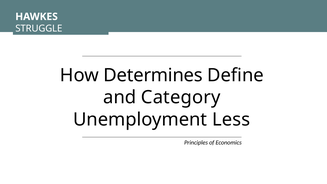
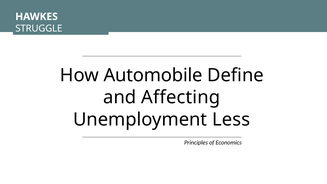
Determines: Determines -> Automobile (153, 75)
Category: Category -> Affecting (181, 97)
